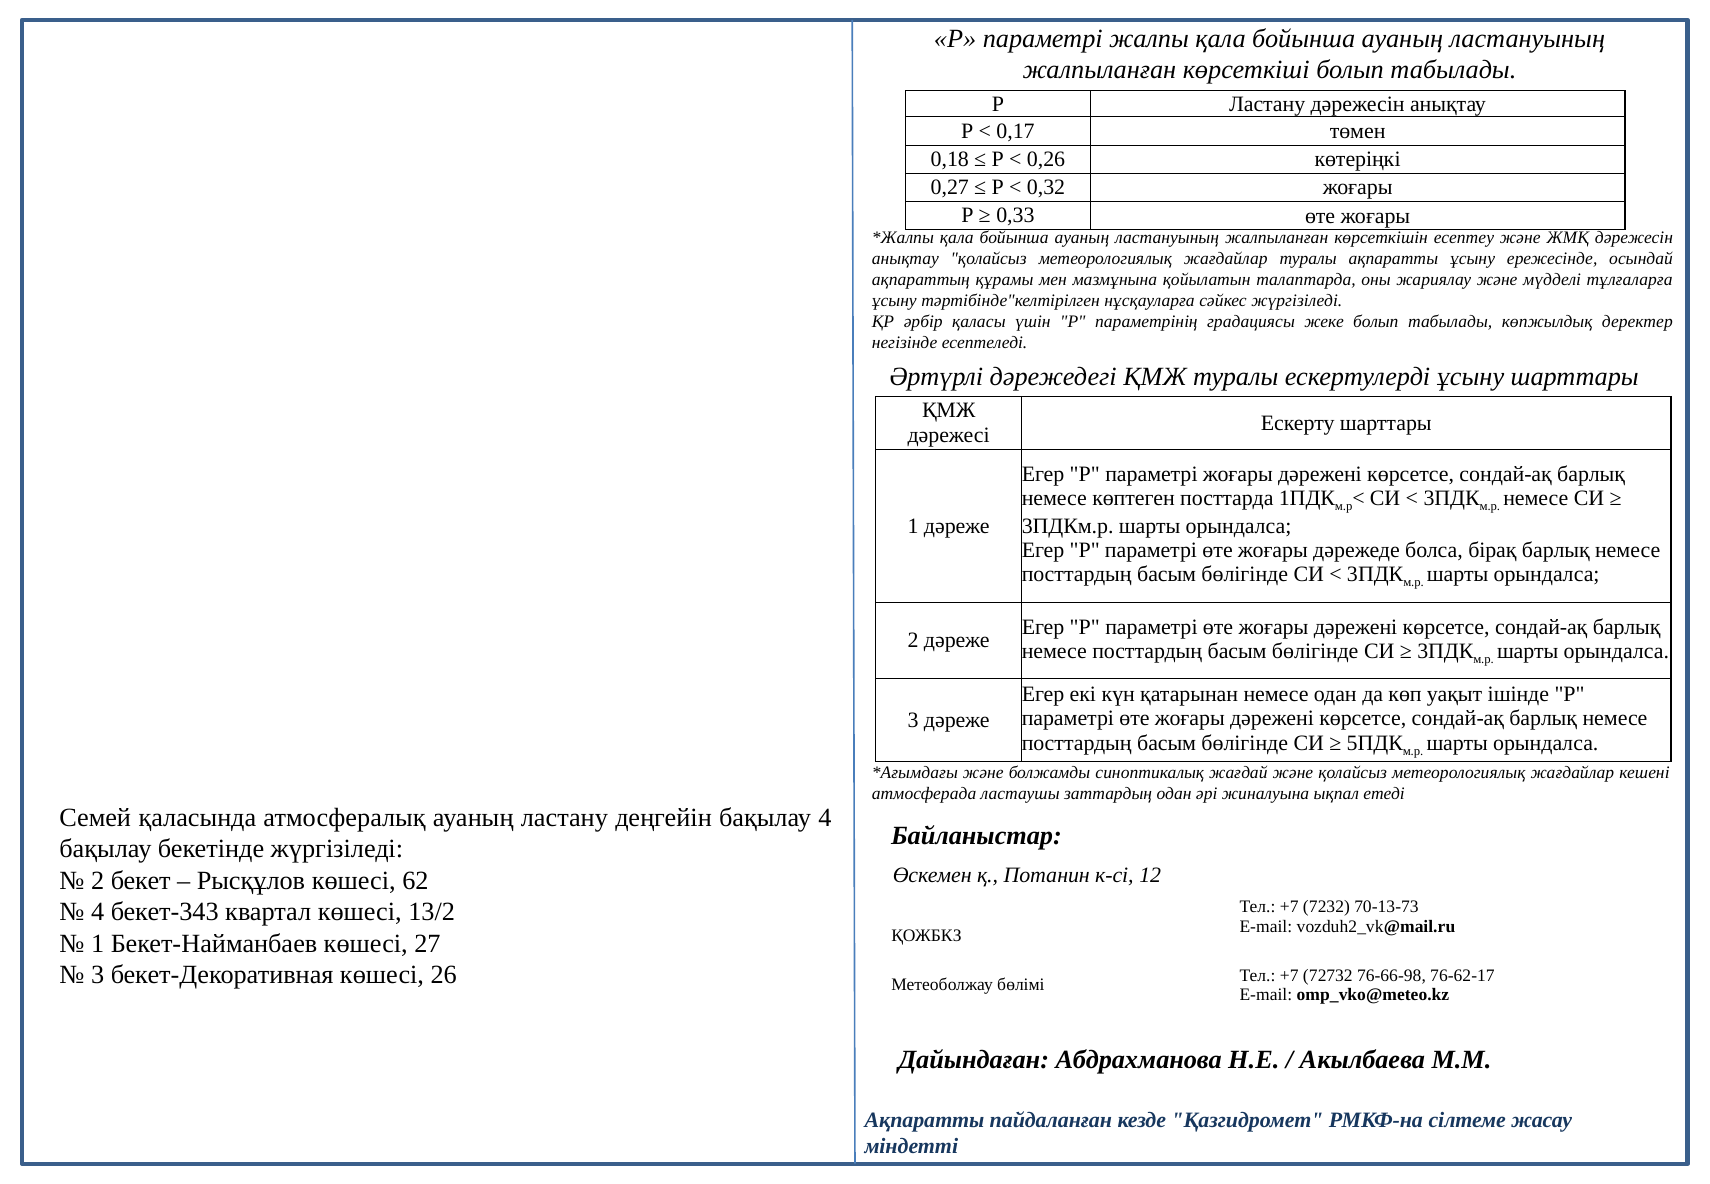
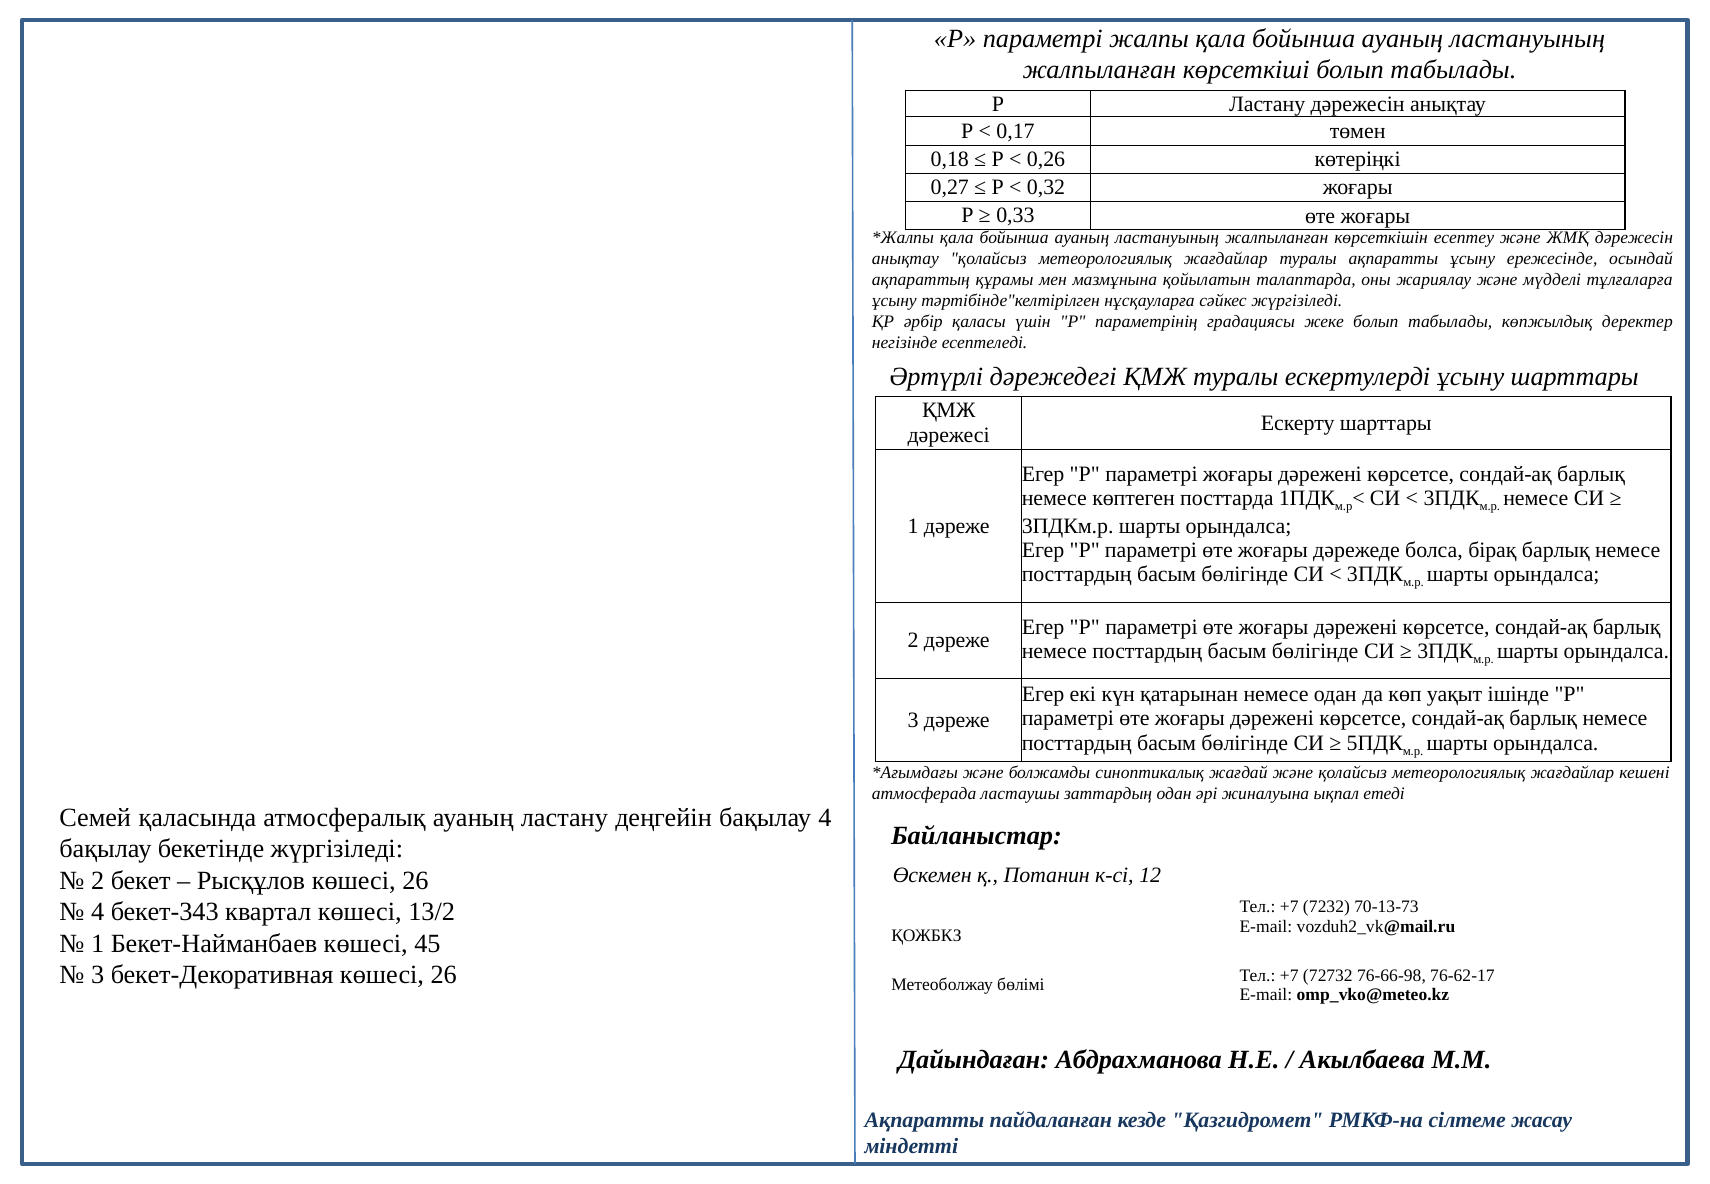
Рысқұлов көшесі 62: 62 -> 26 (415, 880)
27: 27 -> 45 (427, 943)
